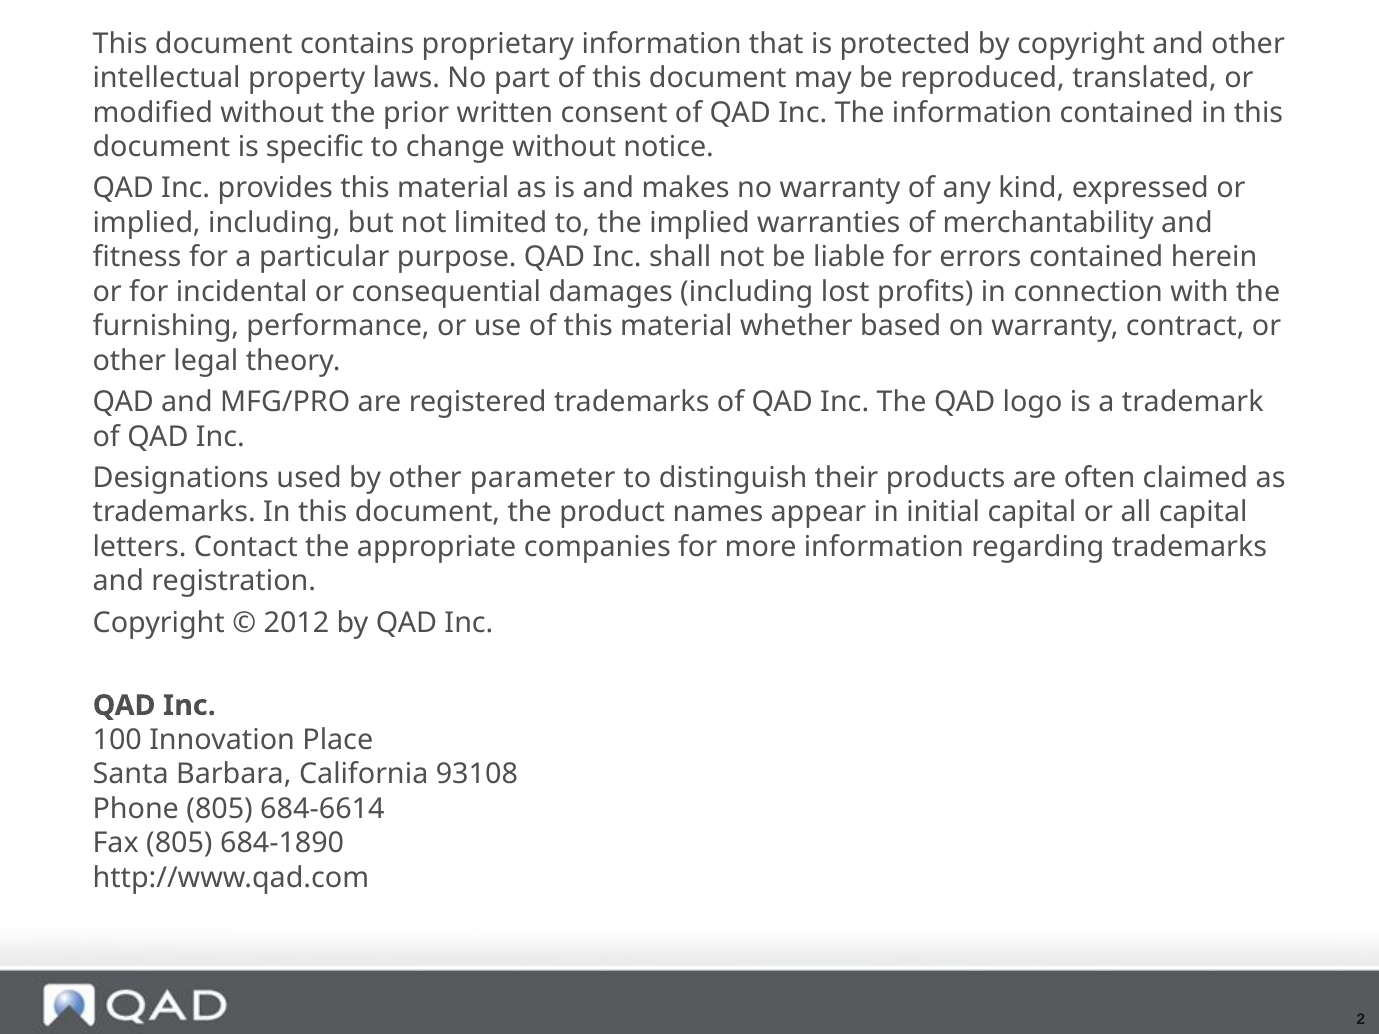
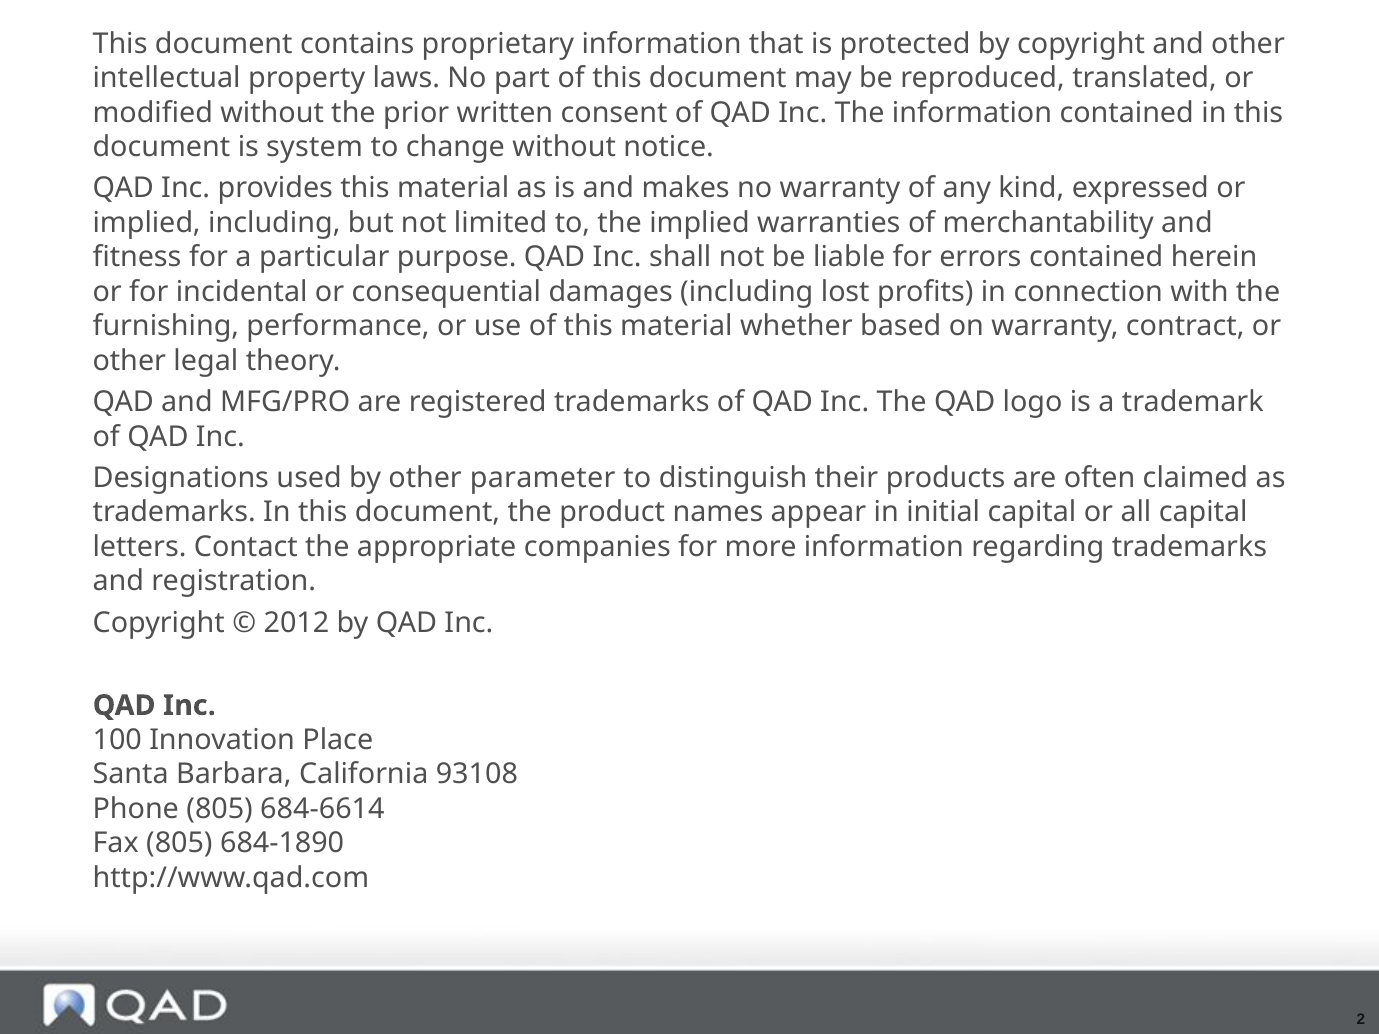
specific: specific -> system (315, 147)
